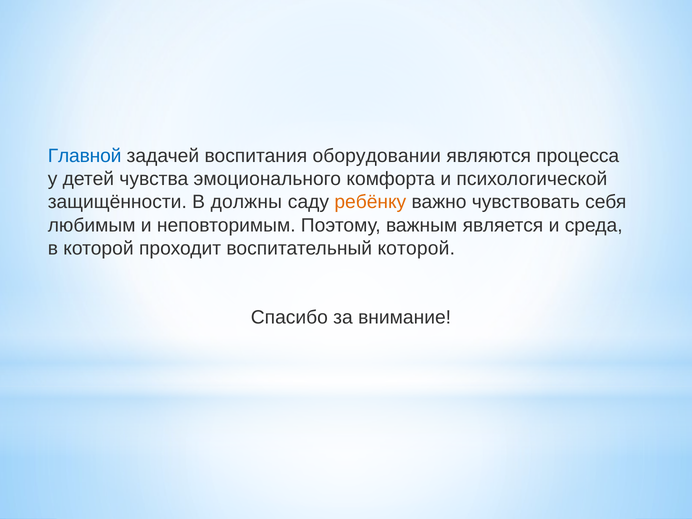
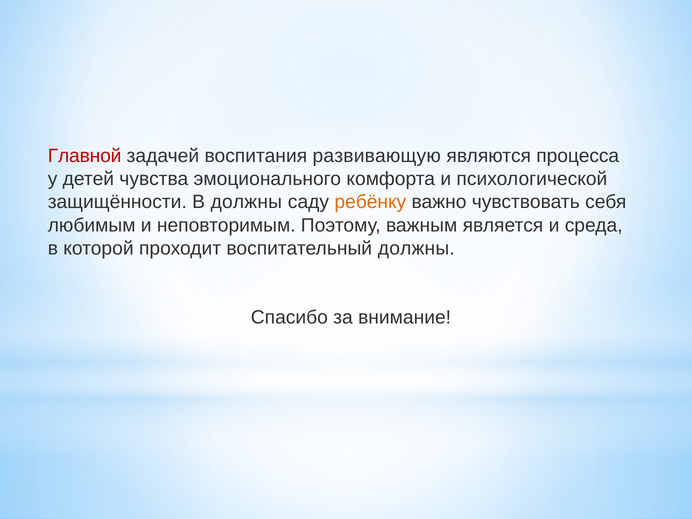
Главной colour: blue -> red (85, 156)
оборудовании: оборудовании -> развивающую (377, 156)
воспитательный которой: которой -> должны (416, 248)
